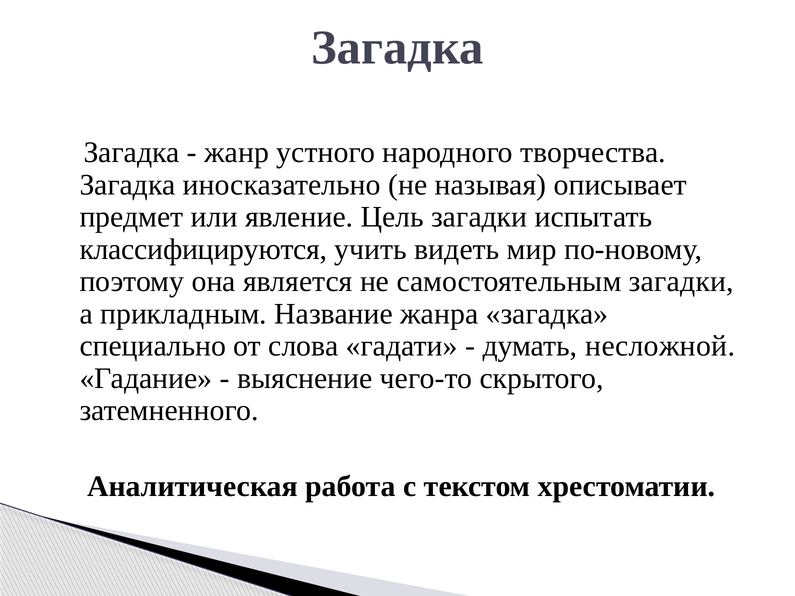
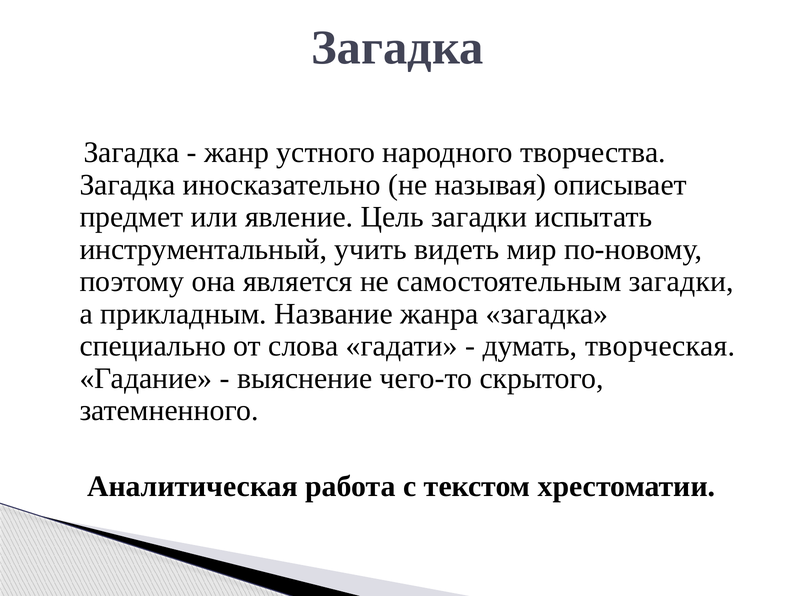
классифицируются: классифицируются -> инструментальный (203, 249)
несложной: несложной -> творческая (660, 346)
